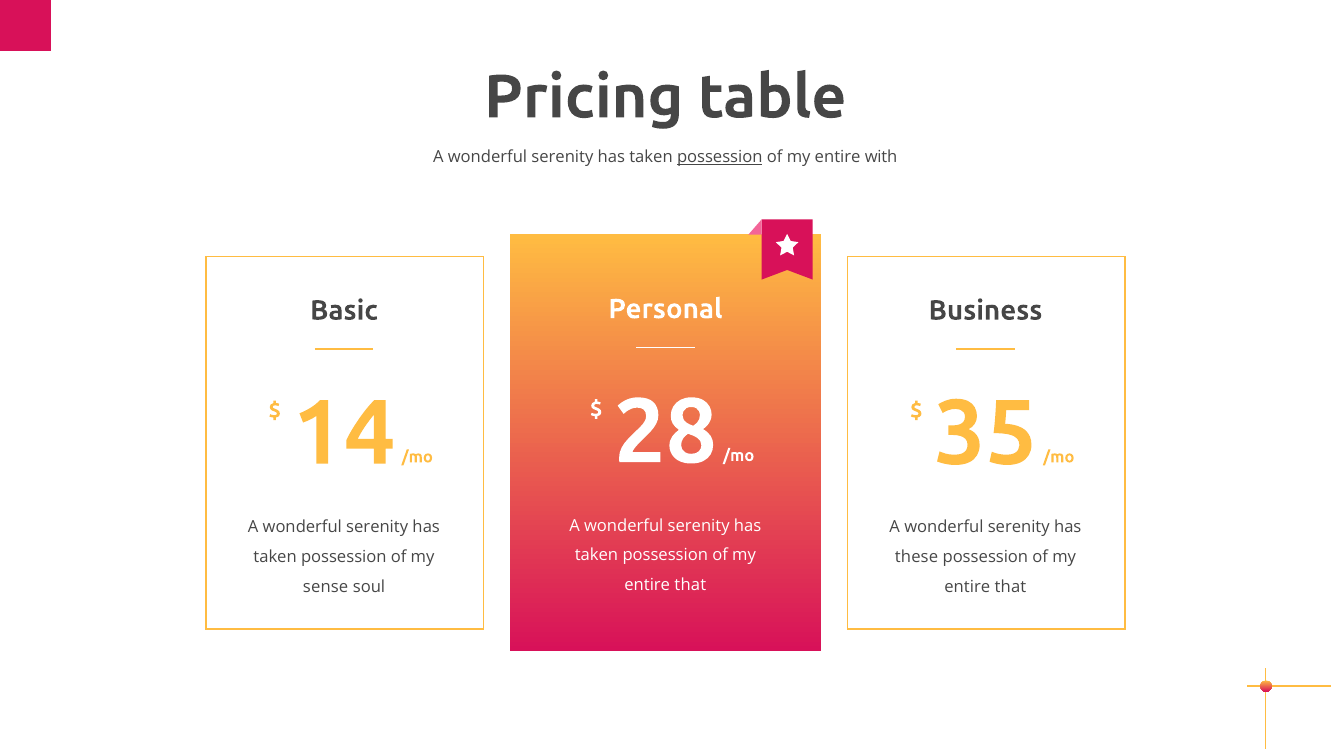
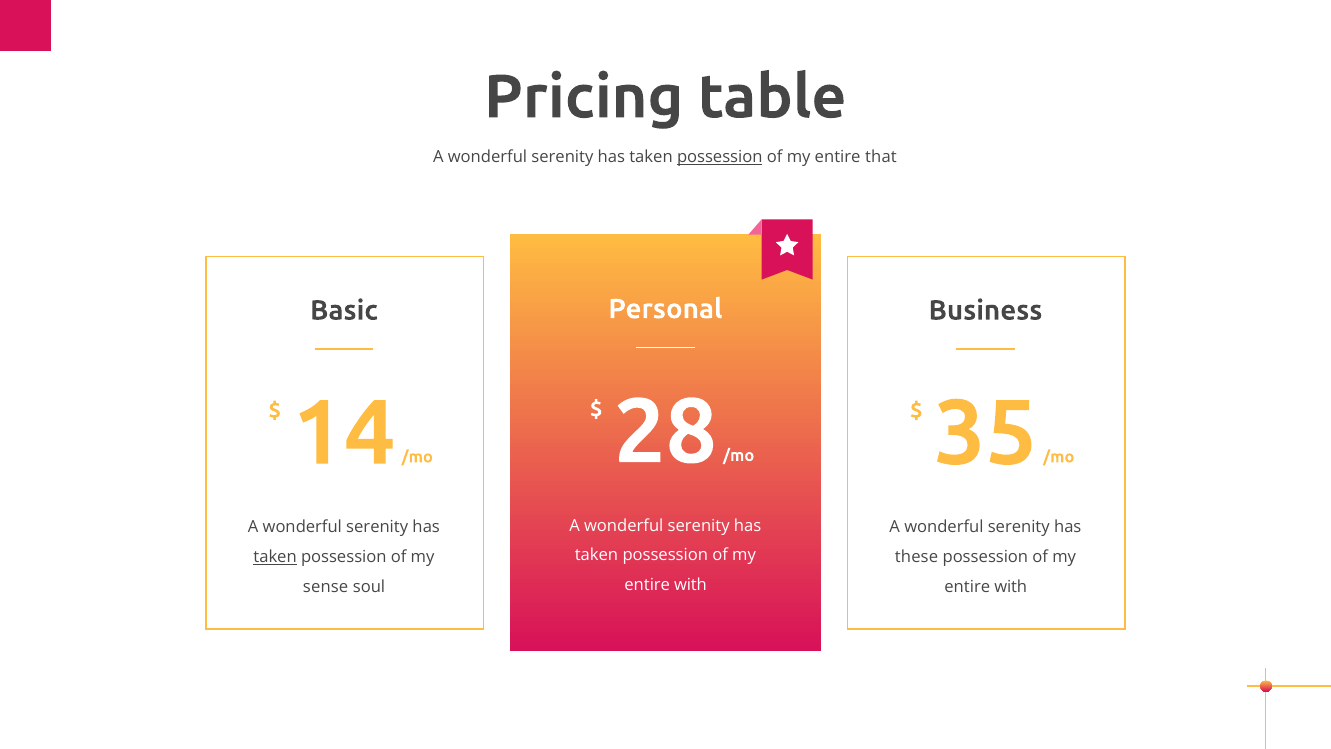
with: with -> that (881, 157)
taken underline: none -> present (275, 557)
that: that -> with (691, 585)
that: that -> with (1011, 587)
